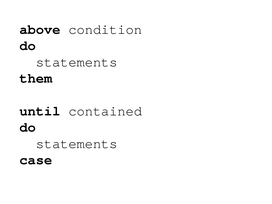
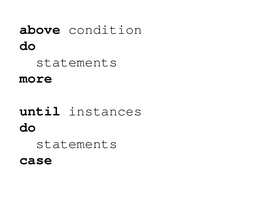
them: them -> more (36, 78)
contained: contained -> instances (105, 111)
